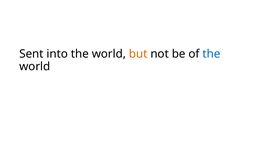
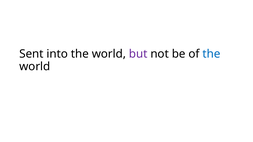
but colour: orange -> purple (138, 54)
